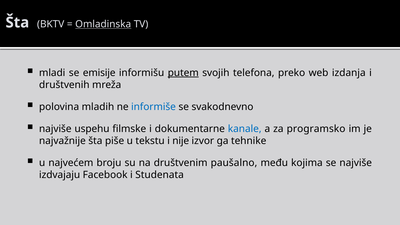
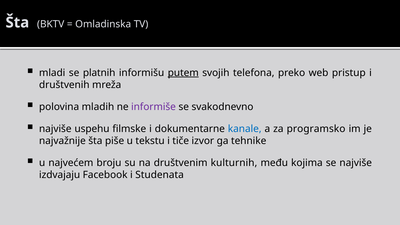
Omladinska underline: present -> none (103, 24)
emisije: emisije -> platnih (99, 73)
izdanja: izdanja -> pristup (349, 73)
informiše colour: blue -> purple (154, 107)
nije: nije -> tiče (181, 141)
paušalno: paušalno -> kulturnih (234, 163)
